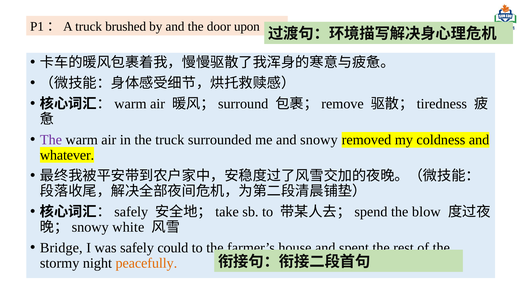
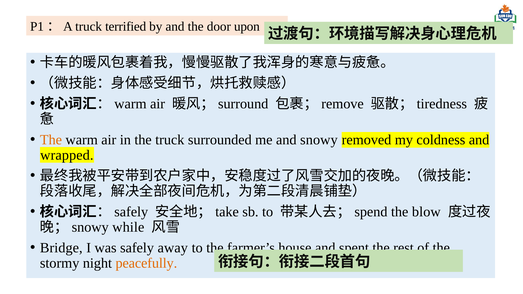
brushed: brushed -> terrified (126, 27)
The colour: purple -> orange (51, 140)
whatever: whatever -> wrapped (67, 155)
white: white -> while (128, 227)
could: could -> away (173, 248)
